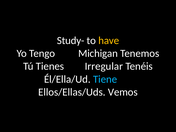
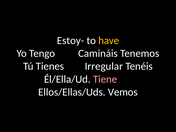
Study-: Study- -> Estoy- (71, 40)
Michigan: Michigan -> Camináis (98, 53)
Tiene colour: light blue -> pink (105, 79)
